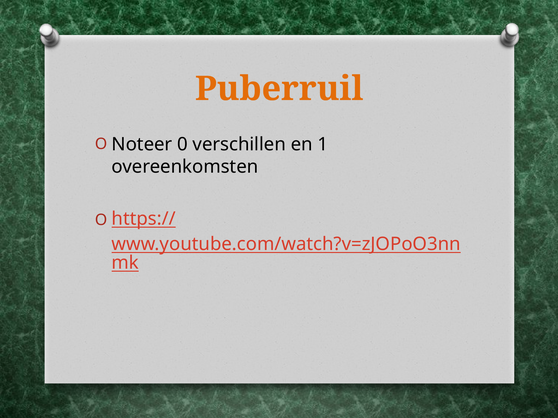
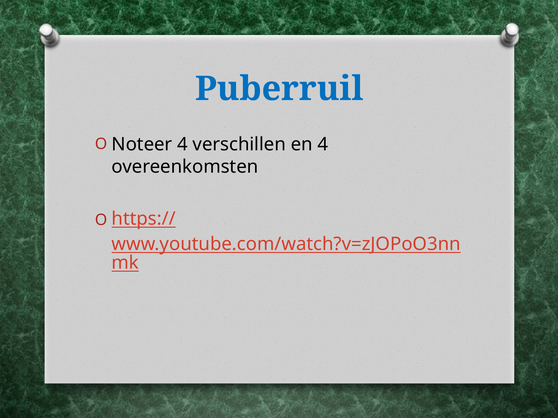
Puberruil colour: orange -> blue (279, 89)
Noteer 0: 0 -> 4 (182, 145)
en 1: 1 -> 4 (323, 145)
